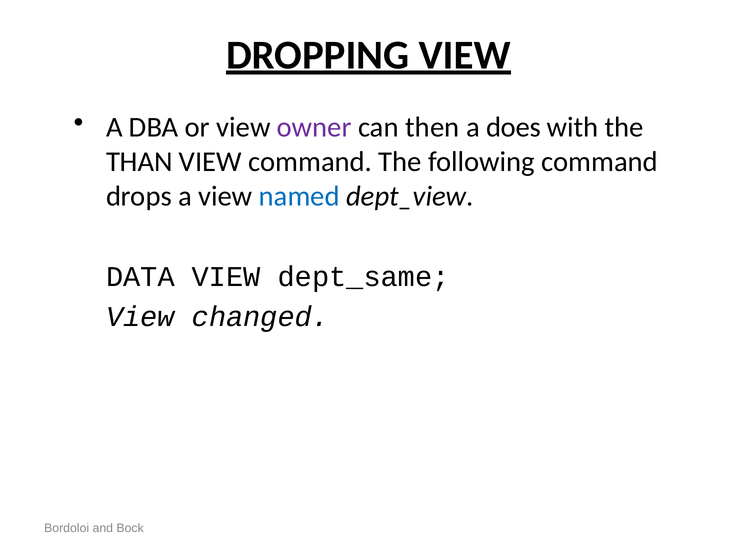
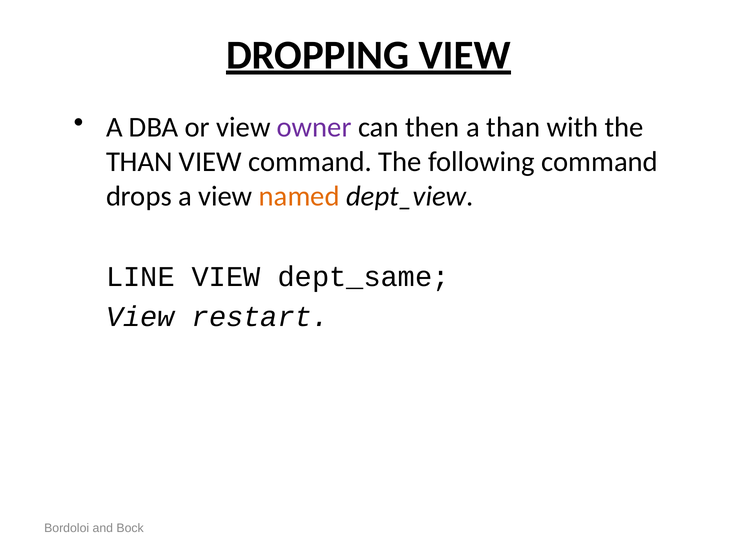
a does: does -> than (513, 127)
named colour: blue -> orange (299, 196)
DATA: DATA -> LINE (140, 276)
changed: changed -> restart (261, 317)
